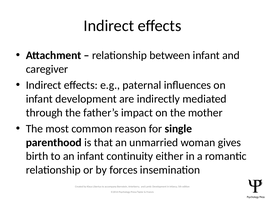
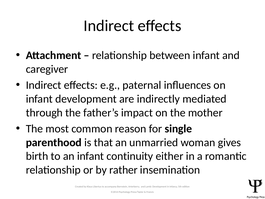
forces: forces -> rather (123, 170)
